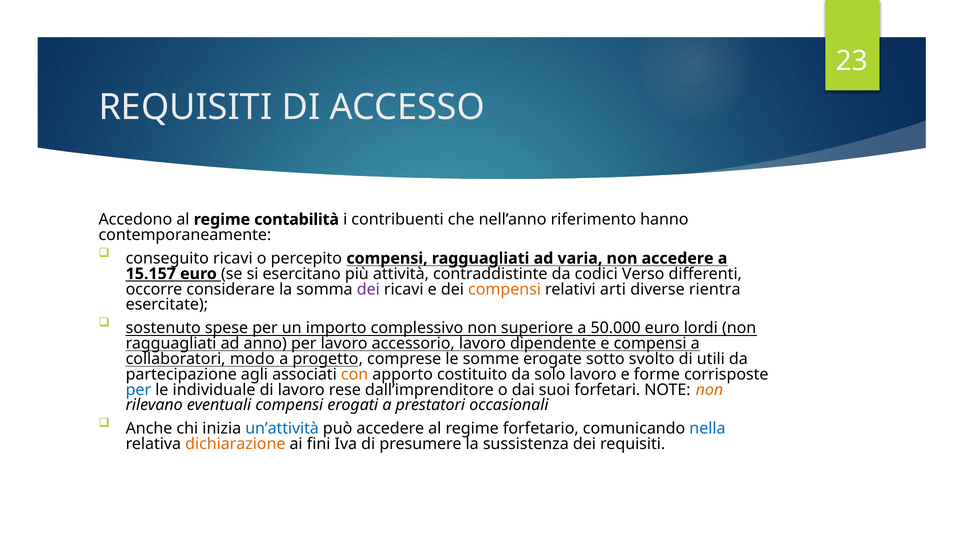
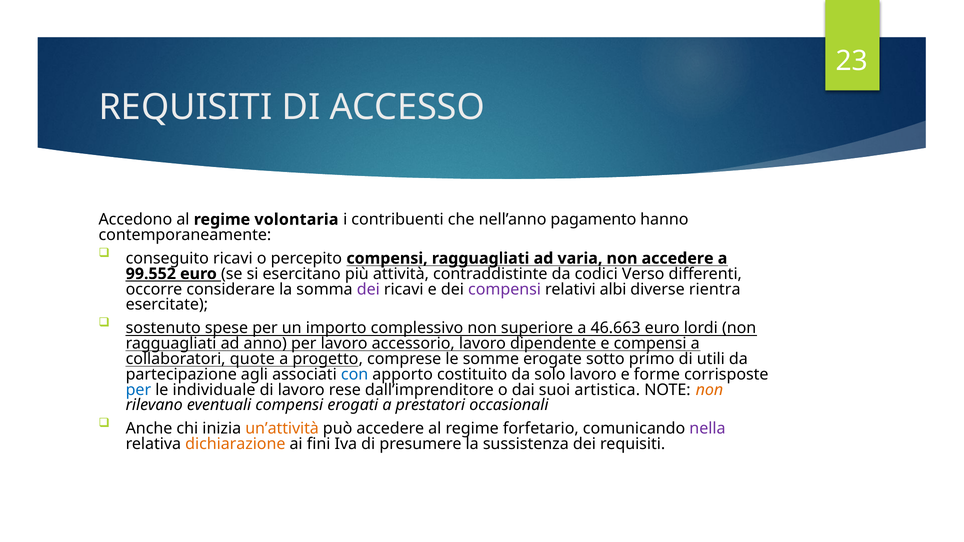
contabilità: contabilità -> volontaria (296, 220)
riferimento: riferimento -> pagamento (593, 220)
15.157: 15.157 -> 99.552 (151, 274)
compensi colour: orange -> purple (505, 289)
arti: arti -> albi (613, 289)
50.000: 50.000 -> 46.663 (616, 328)
modo: modo -> quote (252, 359)
svolto: svolto -> primo (652, 359)
con colour: orange -> blue (355, 375)
forfetari: forfetari -> artistica (607, 390)
un’attività colour: blue -> orange (282, 429)
nella colour: blue -> purple (707, 429)
